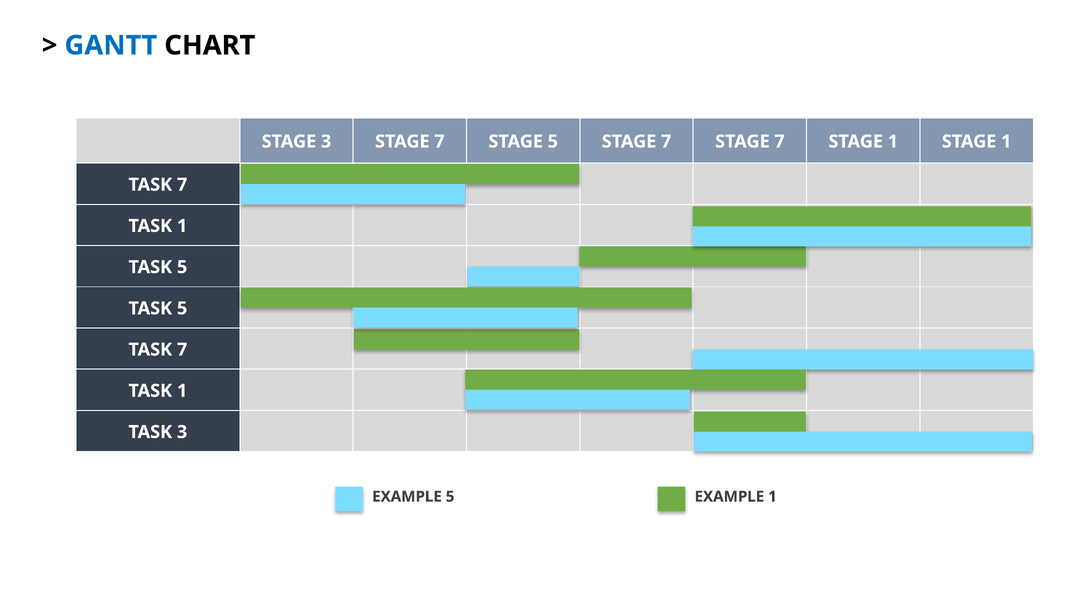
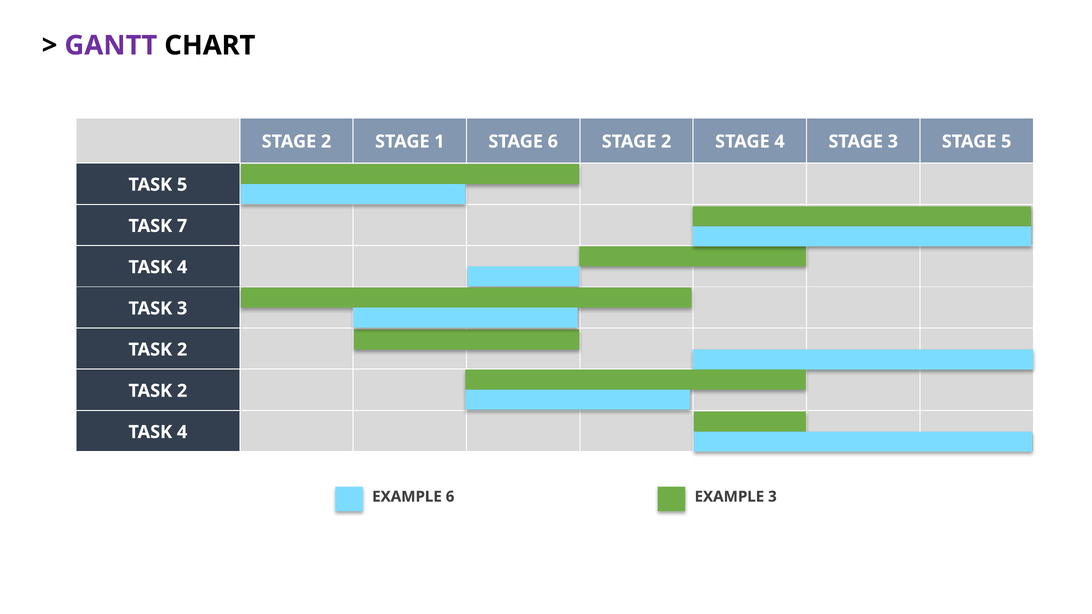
GANTT colour: blue -> purple (111, 45)
3: 3 -> 2 (326, 142)
7: 7 -> 1 (439, 142)
STAGE 5: 5 -> 6 (553, 142)
7: 7 -> 2 (666, 142)
7: 7 -> 4 (780, 142)
1: 1 -> 3 (893, 142)
1: 1 -> 5 (1006, 142)
7: 7 -> 5 (182, 185)
1: 1 -> 7 (182, 226)
5: 5 -> 4 (182, 267)
5: 5 -> 3 (182, 308)
7: 7 -> 2 (182, 350)
1: 1 -> 2 (182, 391)
3: 3 -> 4 (182, 432)
EXAMPLE 5: 5 -> 6 (450, 497)
EXAMPLE 1: 1 -> 3 (772, 497)
